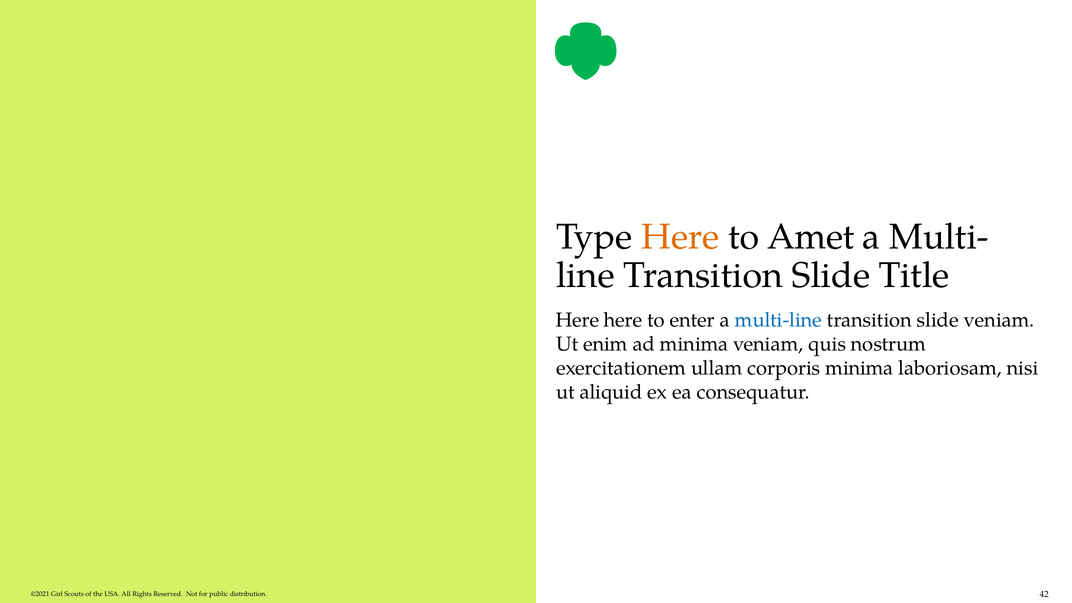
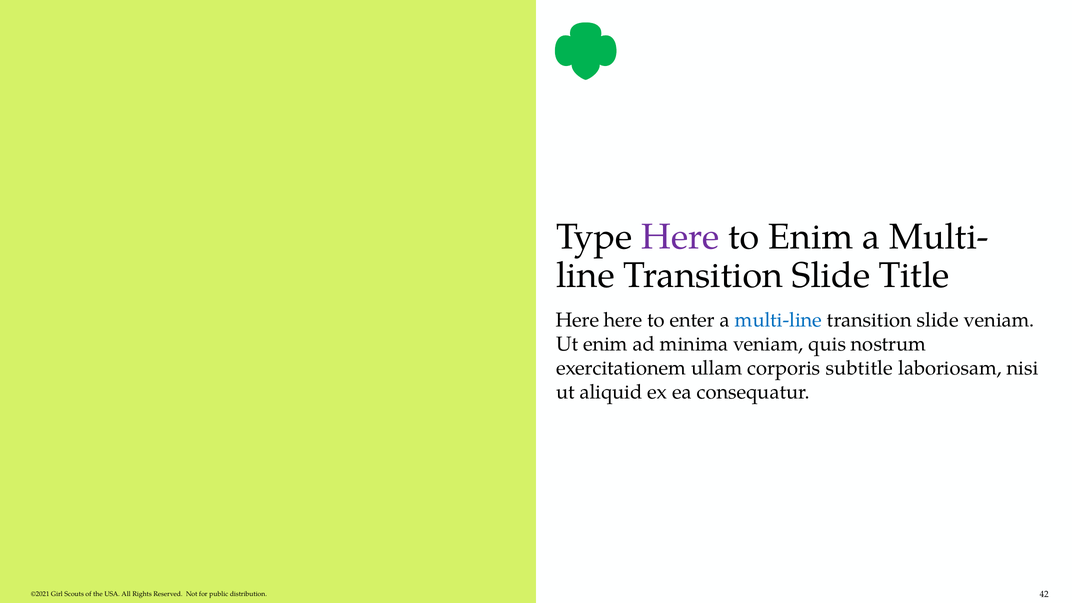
Here colour: orange -> purple (680, 237)
to Amet: Amet -> Enim (811, 237)
corporis minima: minima -> subtitle (859, 368)
